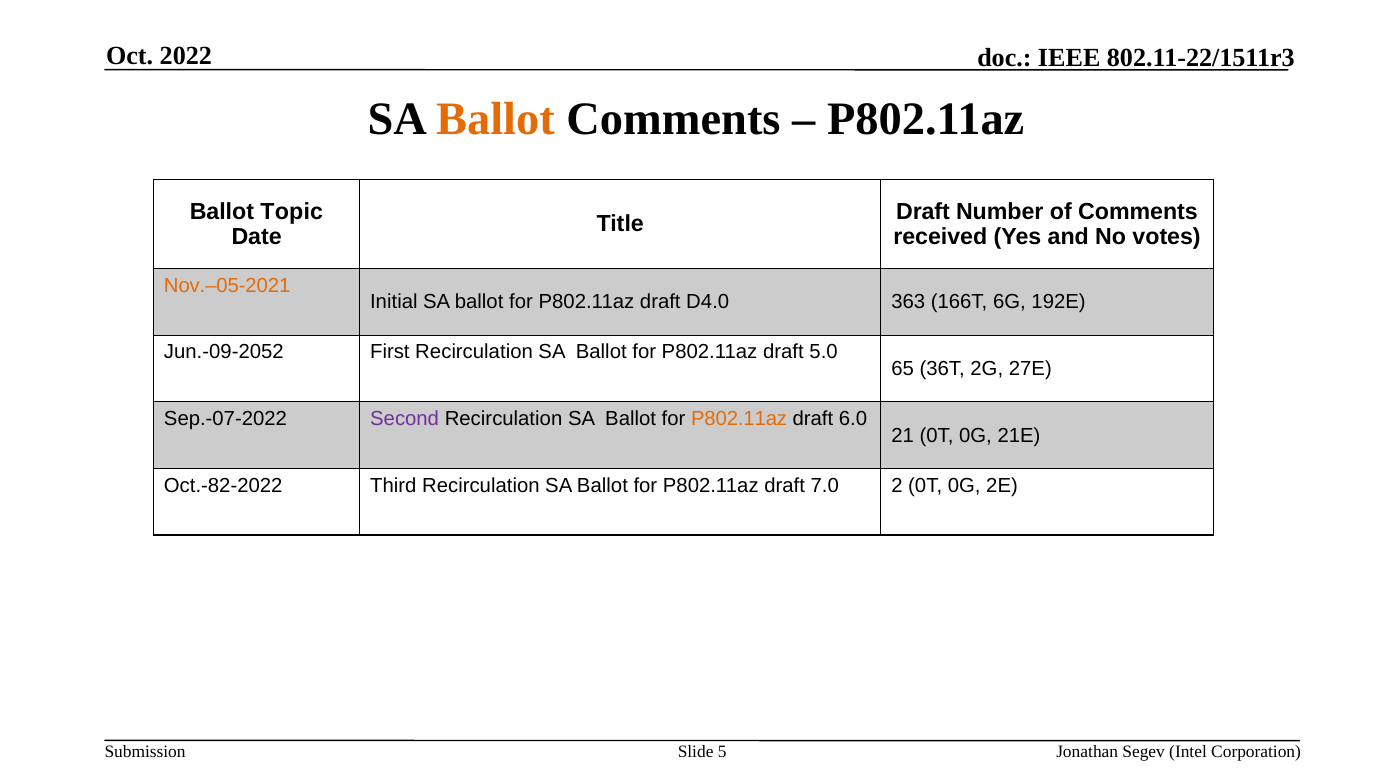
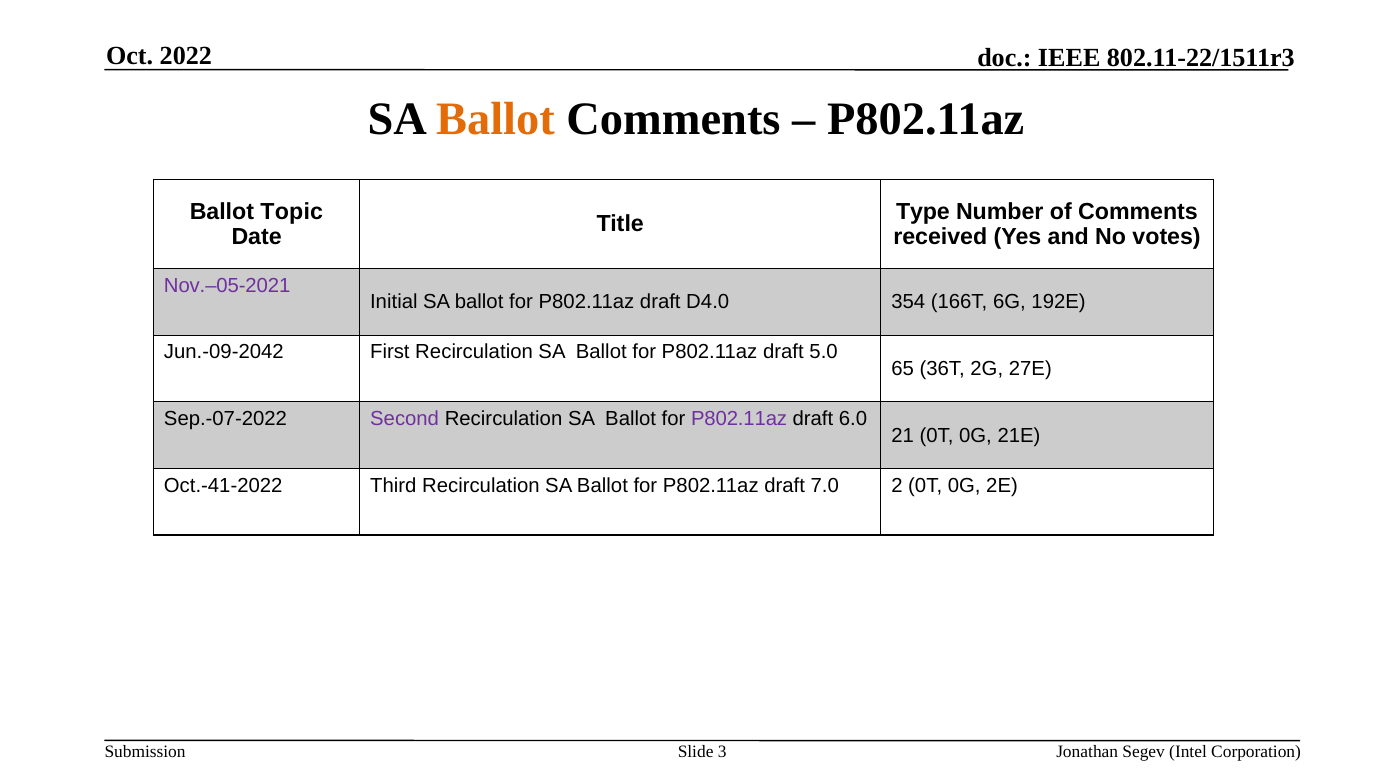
Draft: Draft -> Type (923, 211)
Nov.–05-2021 colour: orange -> purple (227, 285)
363: 363 -> 354 (908, 302)
Jun.-09-2052: Jun.-09-2052 -> Jun.-09-2042 (224, 352)
P802.11az colour: orange -> purple (739, 419)
Oct.-82-2022: Oct.-82-2022 -> Oct.-41-2022 (223, 485)
5: 5 -> 3 (722, 751)
